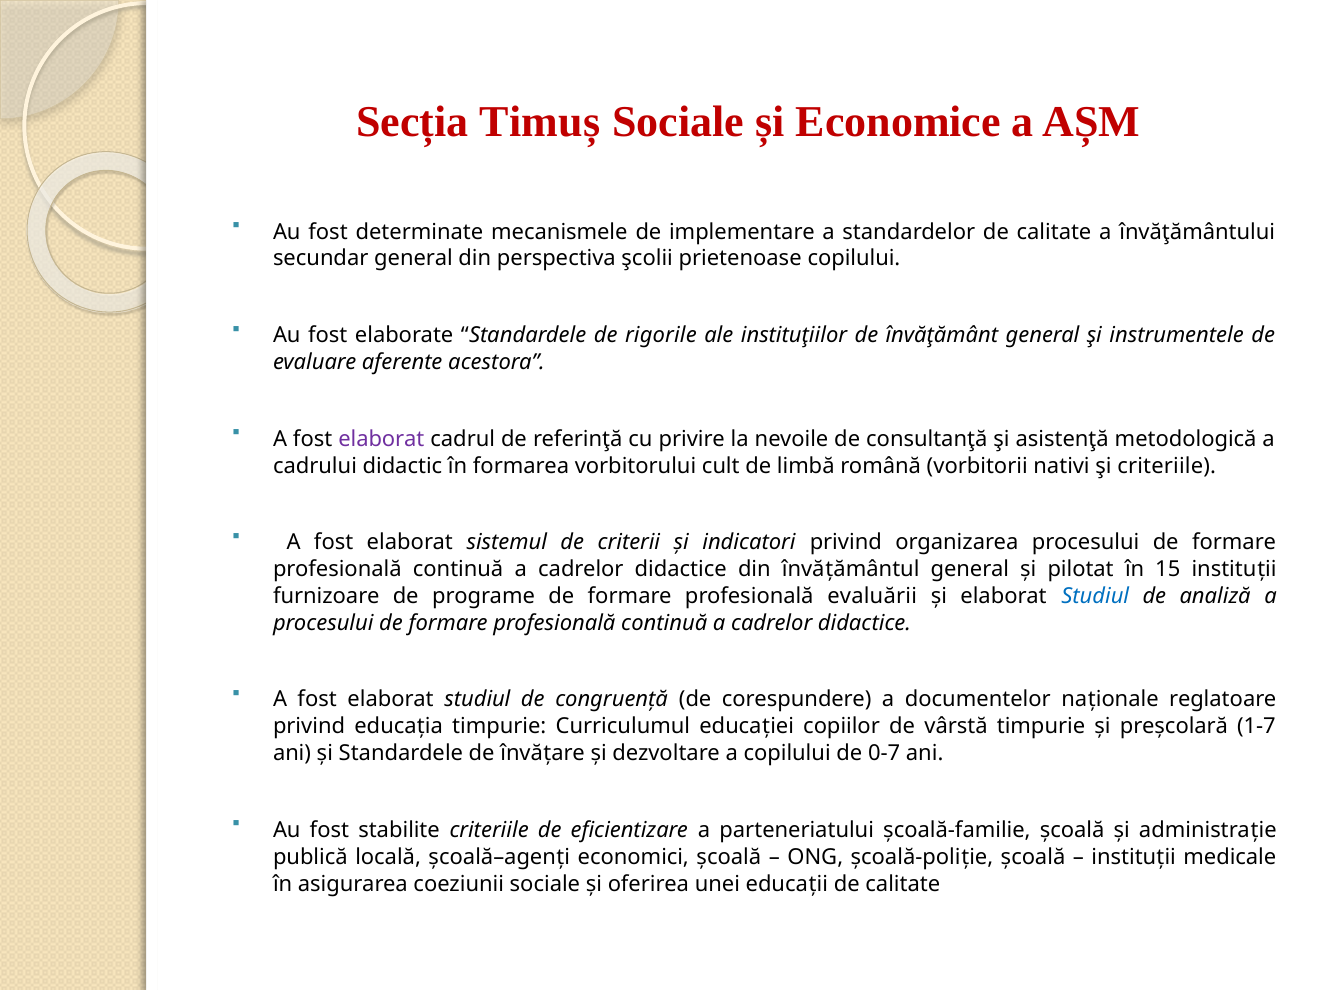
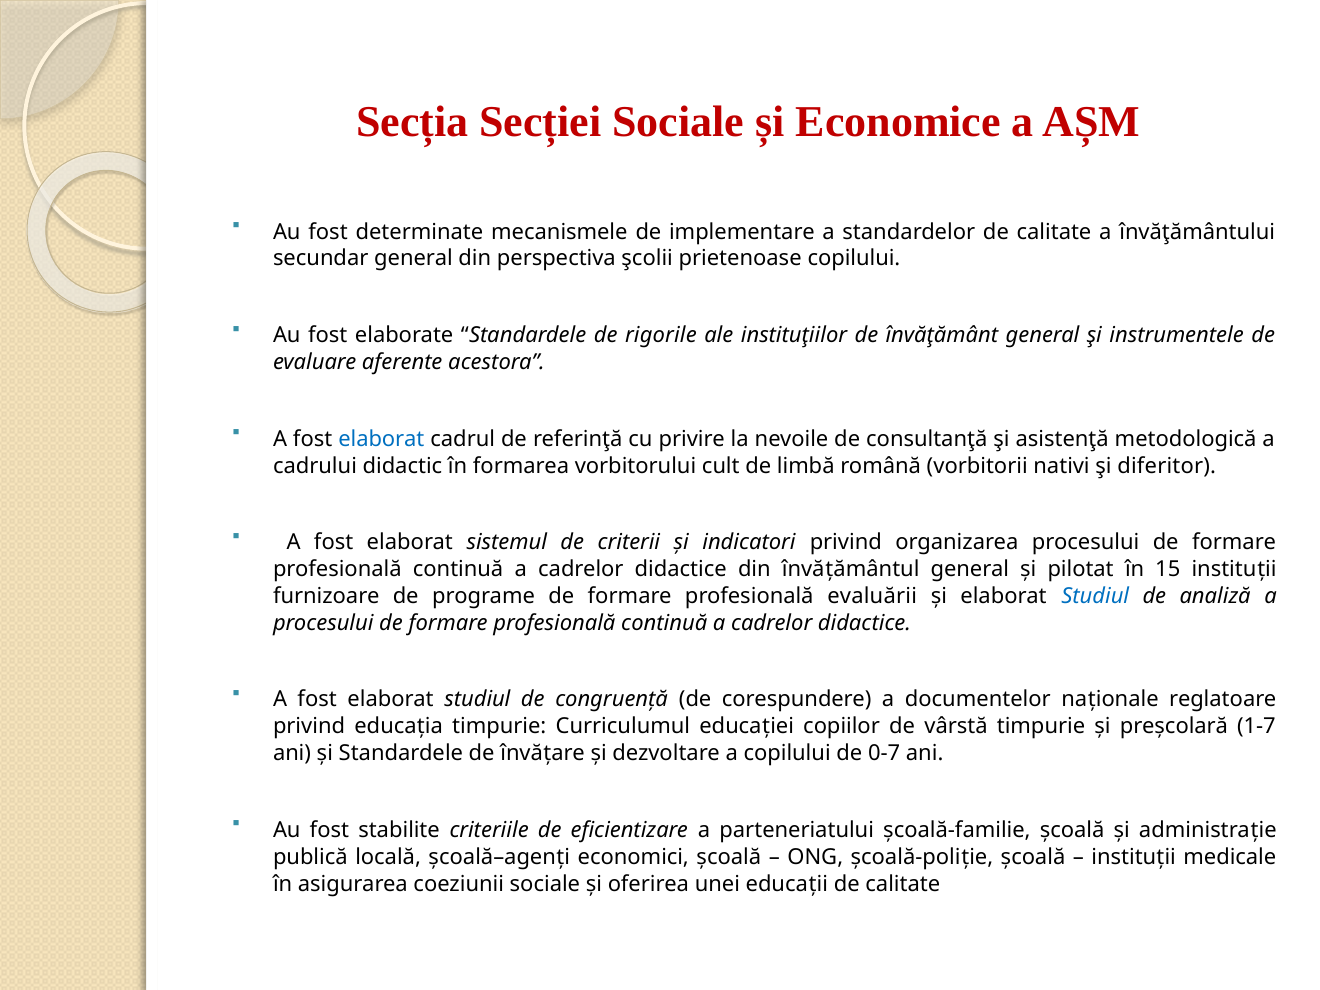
Timuș: Timuș -> Secției (540, 122)
elaborat colour: purple -> blue (381, 439)
şi criteriile: criteriile -> diferitor (1167, 466)
